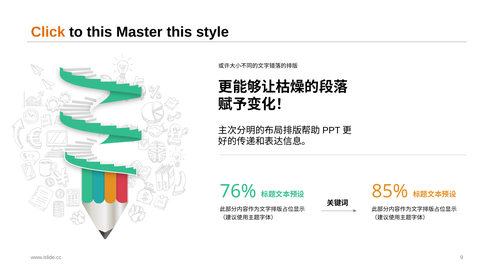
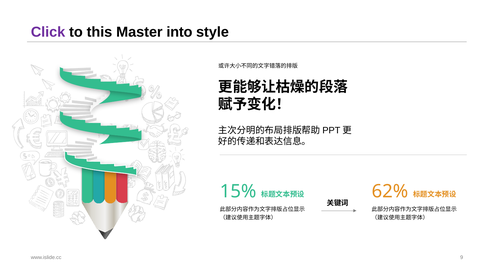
Click colour: orange -> purple (48, 32)
Master this: this -> into (179, 32)
76%: 76% -> 15% (238, 191)
85%: 85% -> 62% (390, 191)
